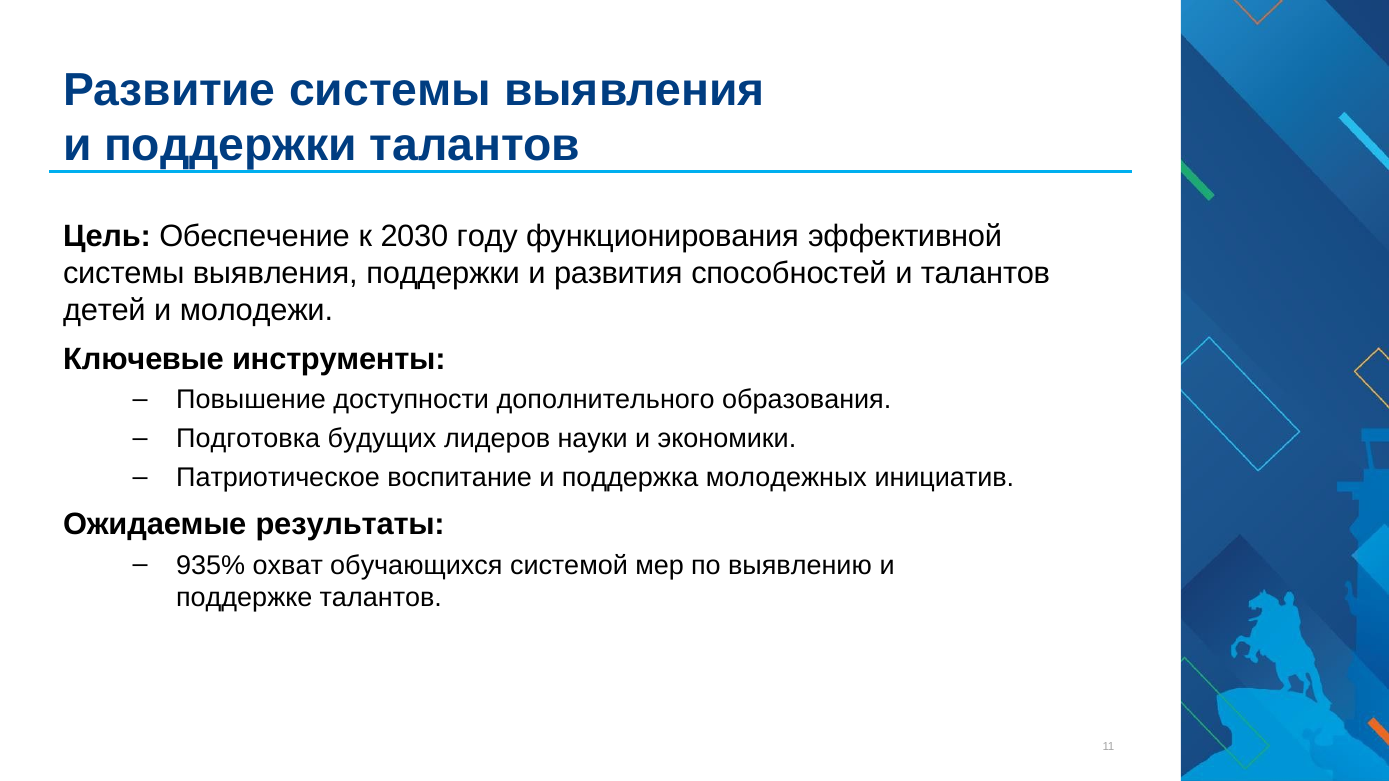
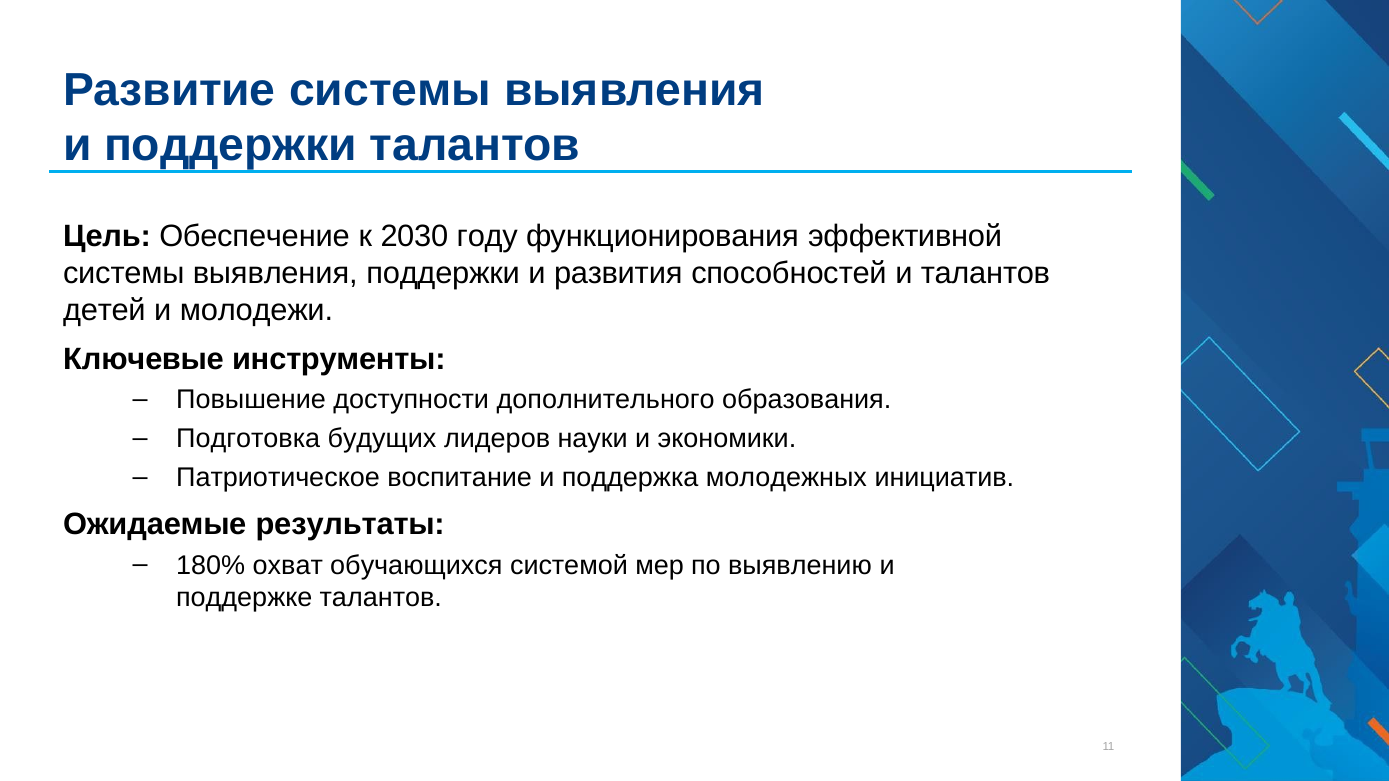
935%: 935% -> 180% (211, 565)
